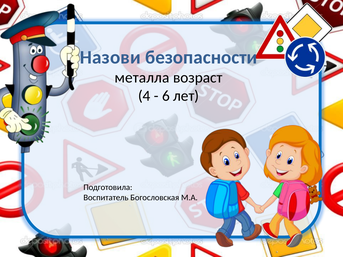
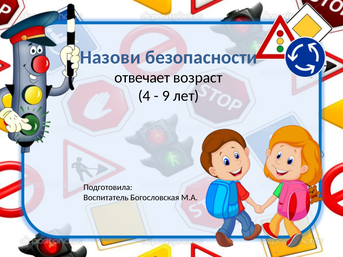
металла: металла -> отвечает (142, 78)
6: 6 -> 9 (166, 96)
